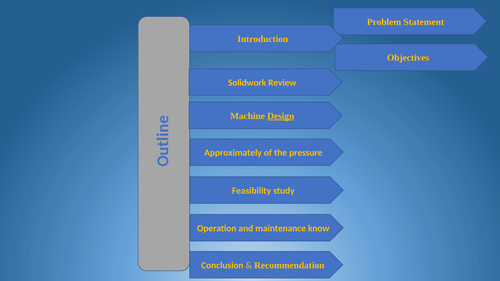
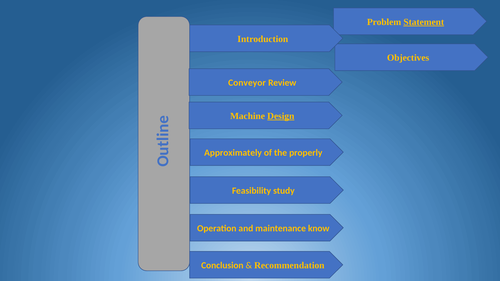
Statement underline: none -> present (424, 22)
Solidwork: Solidwork -> Conveyor (247, 83)
pressure: pressure -> properly (306, 153)
